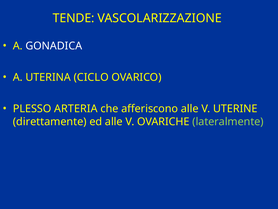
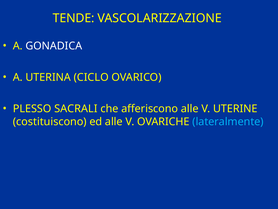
ARTERIA: ARTERIA -> SACRALI (76, 108)
direttamente: direttamente -> costituiscono (50, 121)
lateralmente colour: light green -> light blue (228, 121)
